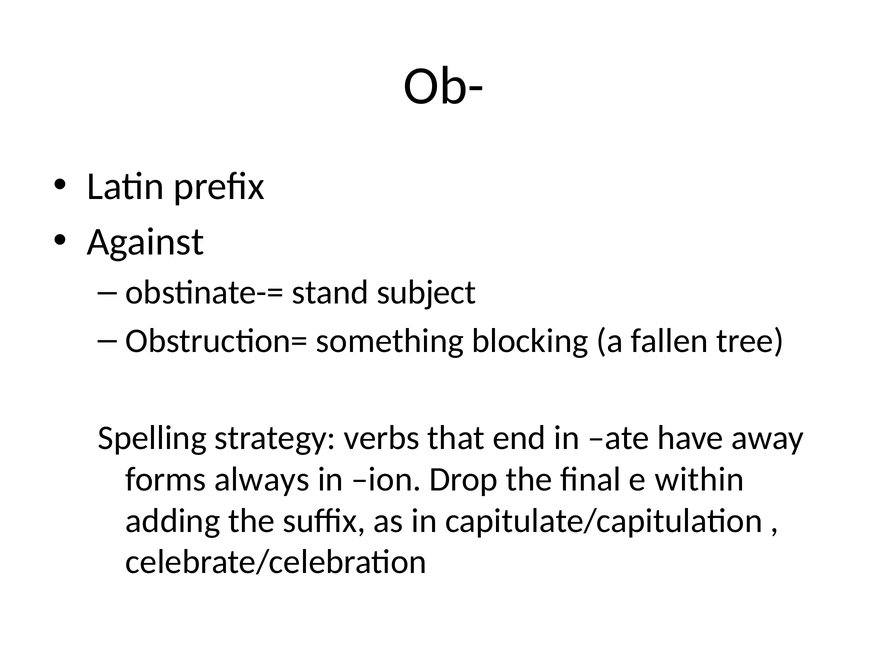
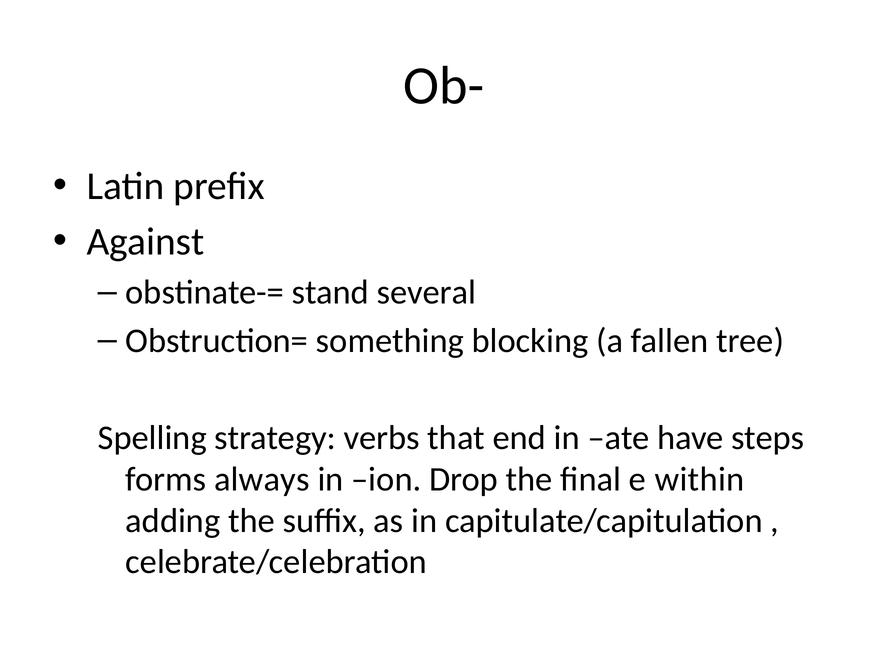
subject: subject -> several (426, 293)
away: away -> steps (768, 438)
